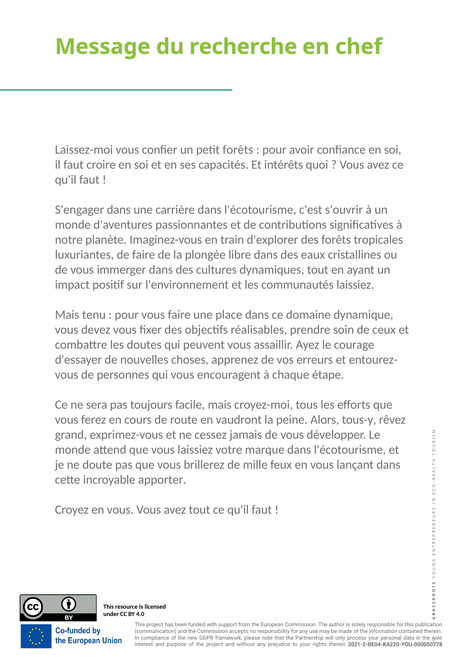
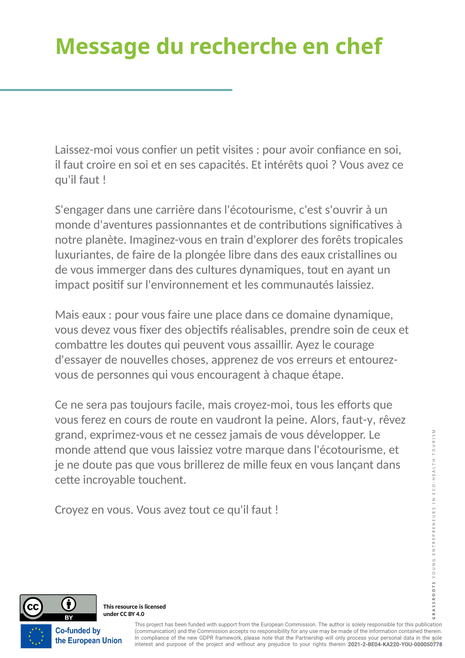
petit forêts: forêts -> visites (238, 149)
Mais tenu: tenu -> eaux (94, 314)
tous-y: tous-y -> faut-y (359, 419)
apporter: apporter -> touchent (162, 479)
